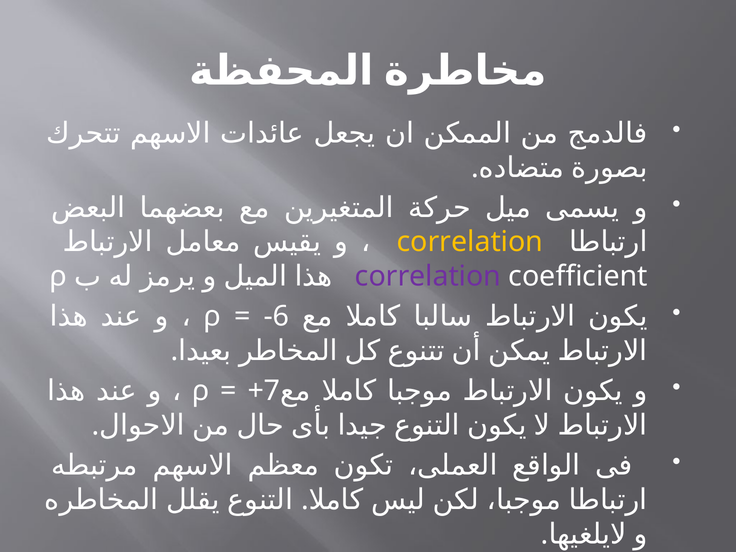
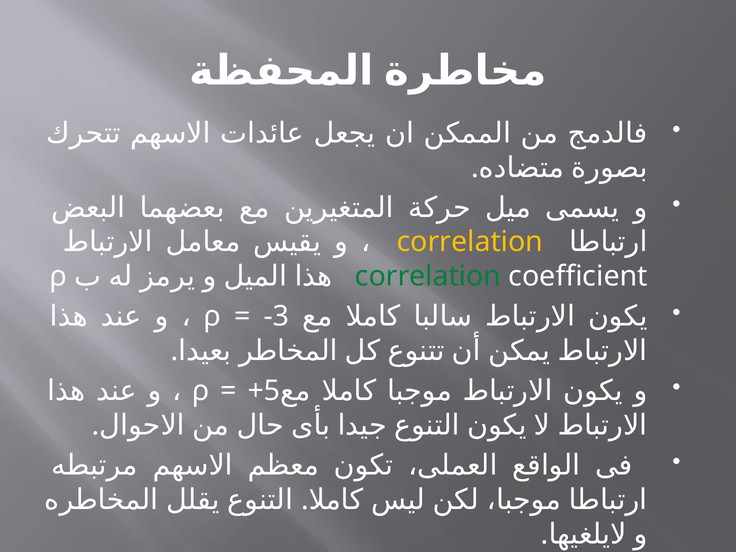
correlation colour: purple -> green (428, 276)
-6: -6 -> -3 (276, 317)
+7: +7 -> +5 (264, 391)
